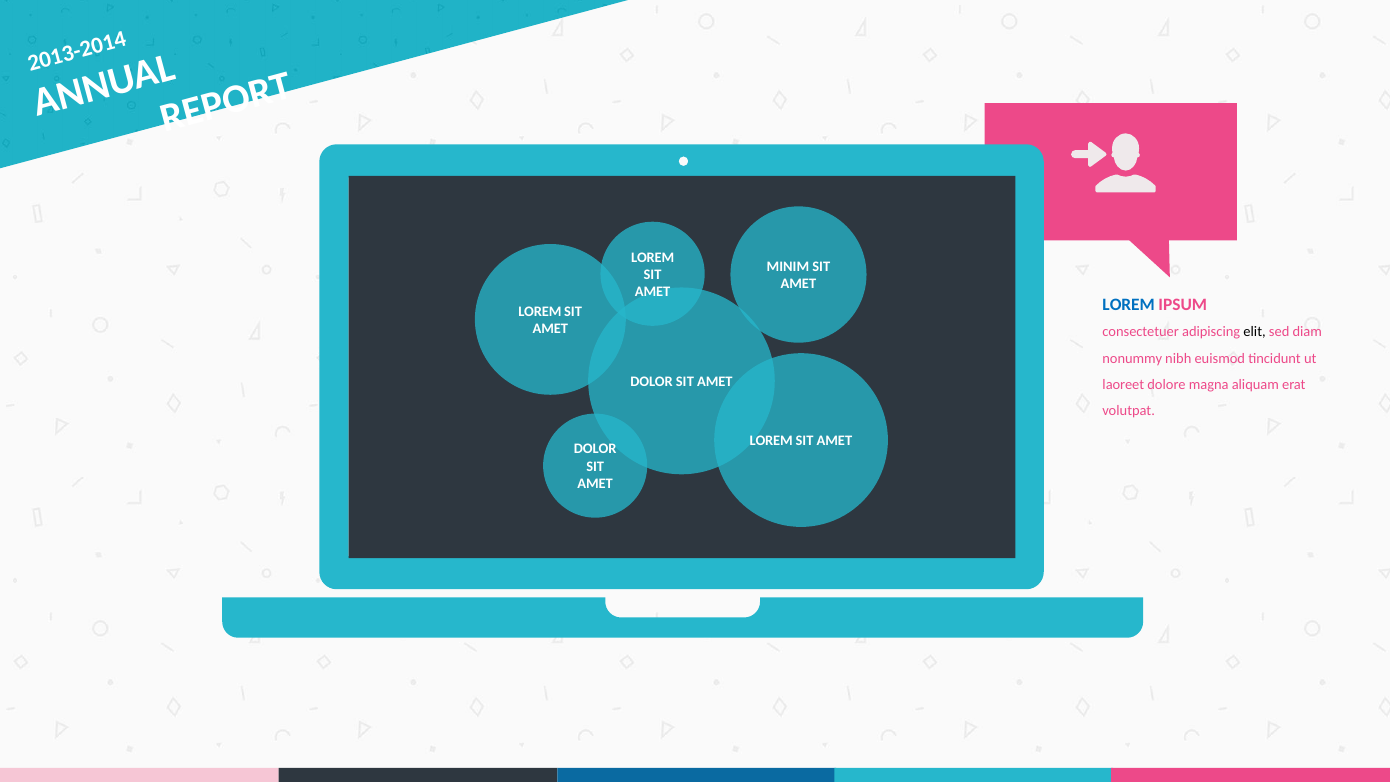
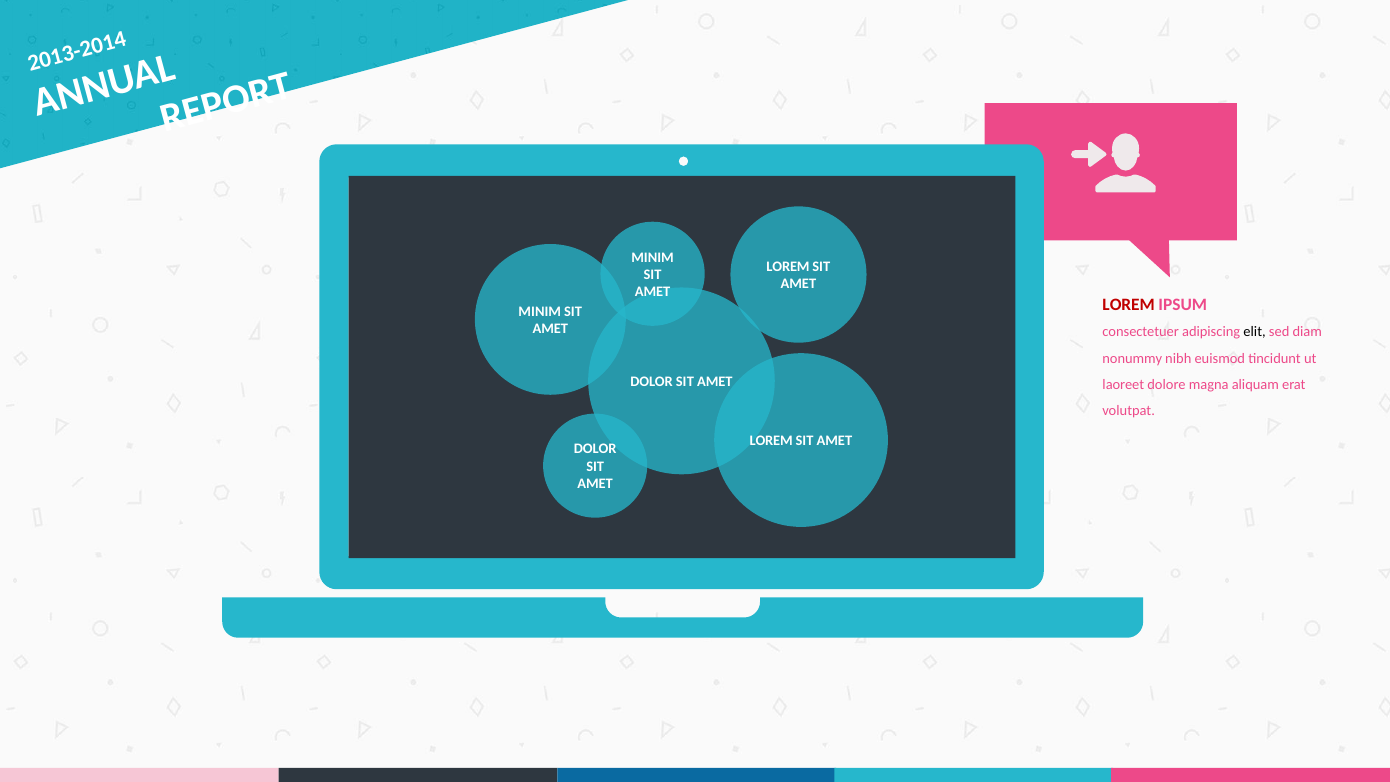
LOREM: LOREM -> MINIM (653, 257)
MINIM: MINIM -> LOREM (788, 267)
LOREM colour: blue -> red (1129, 304)
LOREM: LOREM -> MINIM (540, 312)
